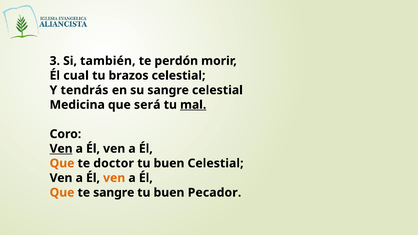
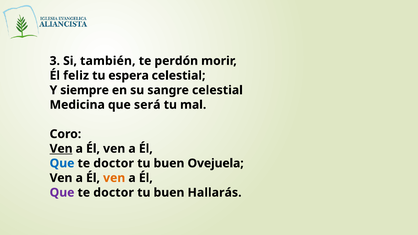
cual: cual -> feliz (76, 76)
brazos: brazos -> espera (129, 76)
tendrás: tendrás -> siempre (85, 90)
mal underline: present -> none (193, 105)
Que colour: orange -> blue (62, 163)
buen Celestial: Celestial -> Ovejuela (216, 163)
Que colour: orange -> purple (62, 193)
sangre: sangre -> doctor (114, 193)
Pecador: Pecador -> Hallarás (215, 193)
